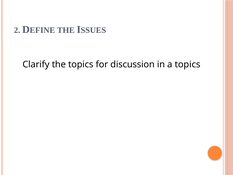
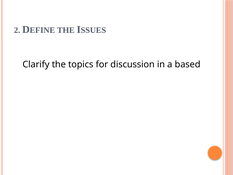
a topics: topics -> based (188, 64)
